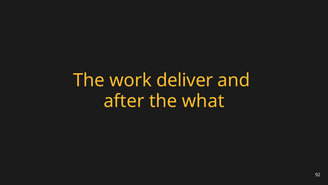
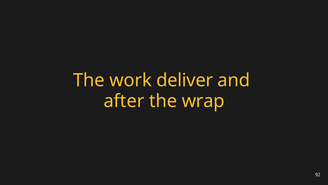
what: what -> wrap (203, 101)
